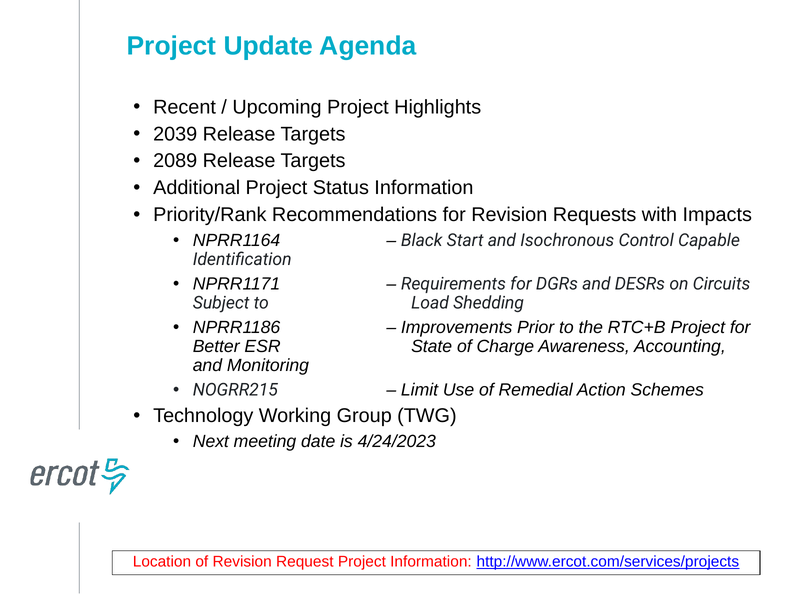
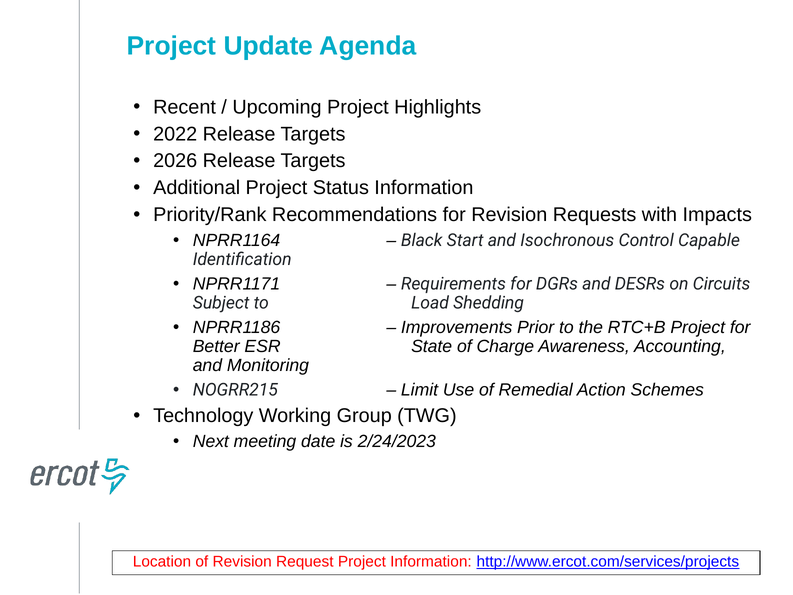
2039: 2039 -> 2022 (175, 134)
2089: 2089 -> 2026 (175, 161)
4/24/2023: 4/24/2023 -> 2/24/2023 (397, 441)
